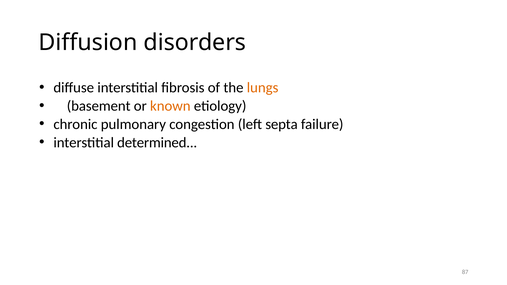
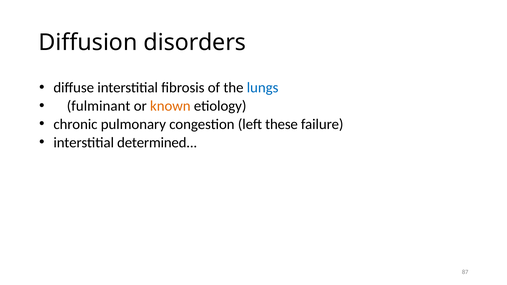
lungs colour: orange -> blue (263, 88)
basement: basement -> fulminant (99, 106)
septa: septa -> these (282, 124)
